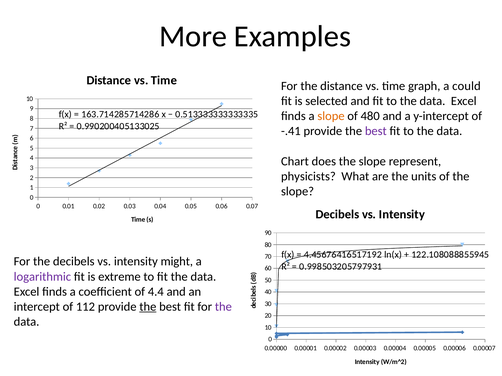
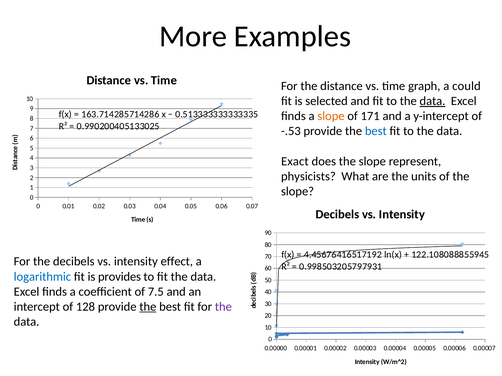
data underline: none -> present (432, 101)
480: 480 -> 171 (370, 116)
-.41: -.41 -> -.53 (291, 131)
best colour: purple -> blue (376, 131)
Chart: Chart -> Exact (295, 161)
might: might -> effect (177, 262)
logarithmic colour: purple -> blue (42, 277)
extreme: extreme -> provides (120, 277)
4.4: 4.4 -> 7.5 (156, 292)
112: 112 -> 128 (85, 307)
